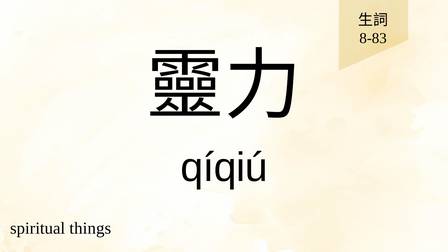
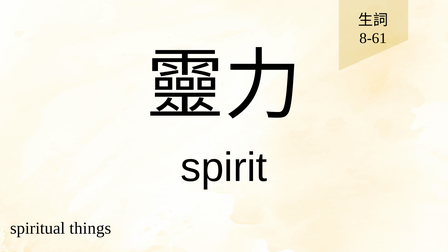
8-83: 8-83 -> 8-61 (373, 38)
qíqiú: qíqiú -> spirit (224, 167)
